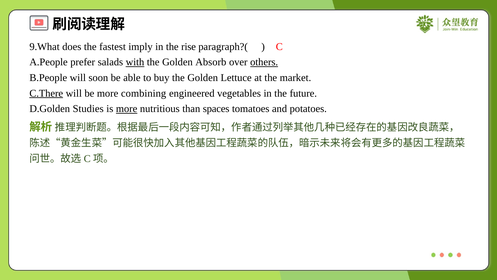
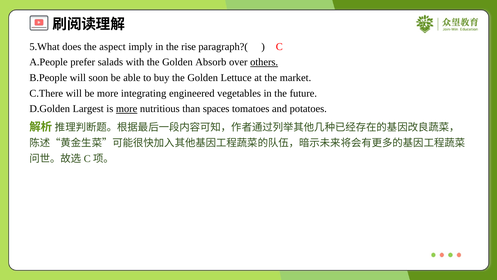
9.What: 9.What -> 5.What (45, 47)
fastest: fastest -> aspect (113, 47)
with underline: present -> none (135, 62)
C.There underline: present -> none (46, 93)
combining: combining -> integrating (144, 93)
Studies: Studies -> Largest (88, 109)
